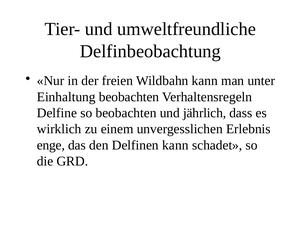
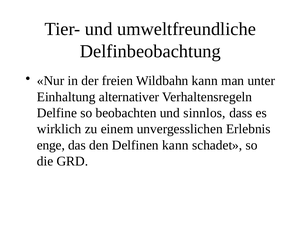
Einhaltung beobachten: beobachten -> alternativer (129, 97)
jährlich: jährlich -> sinnlos (205, 113)
